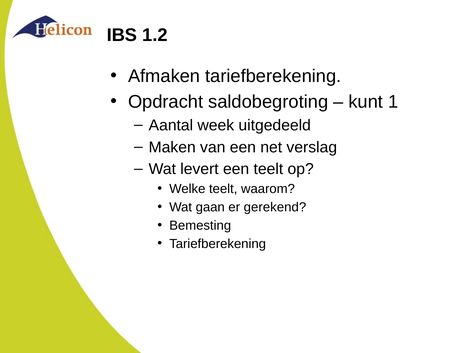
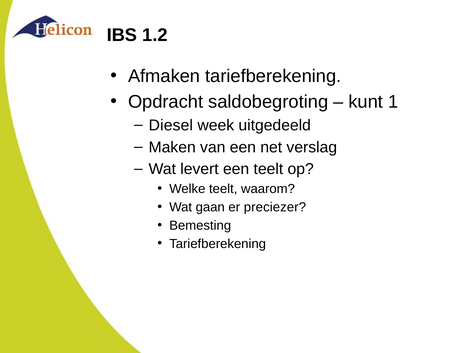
Aantal: Aantal -> Diesel (171, 125)
gerekend: gerekend -> preciezer (275, 207)
